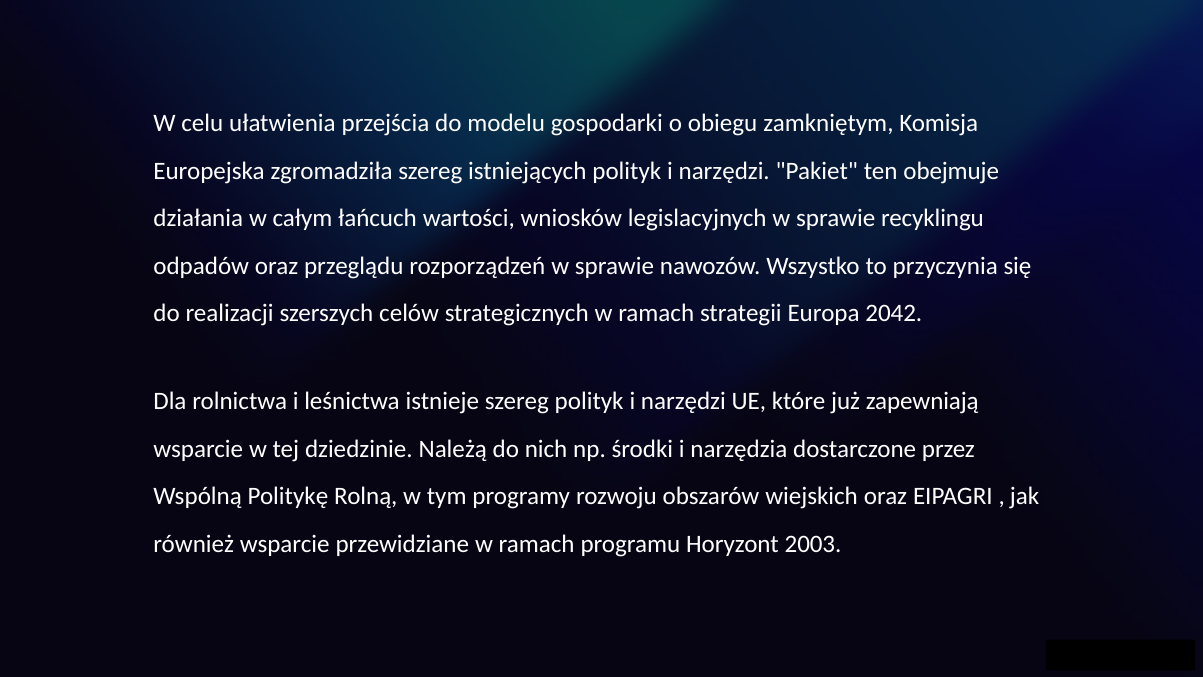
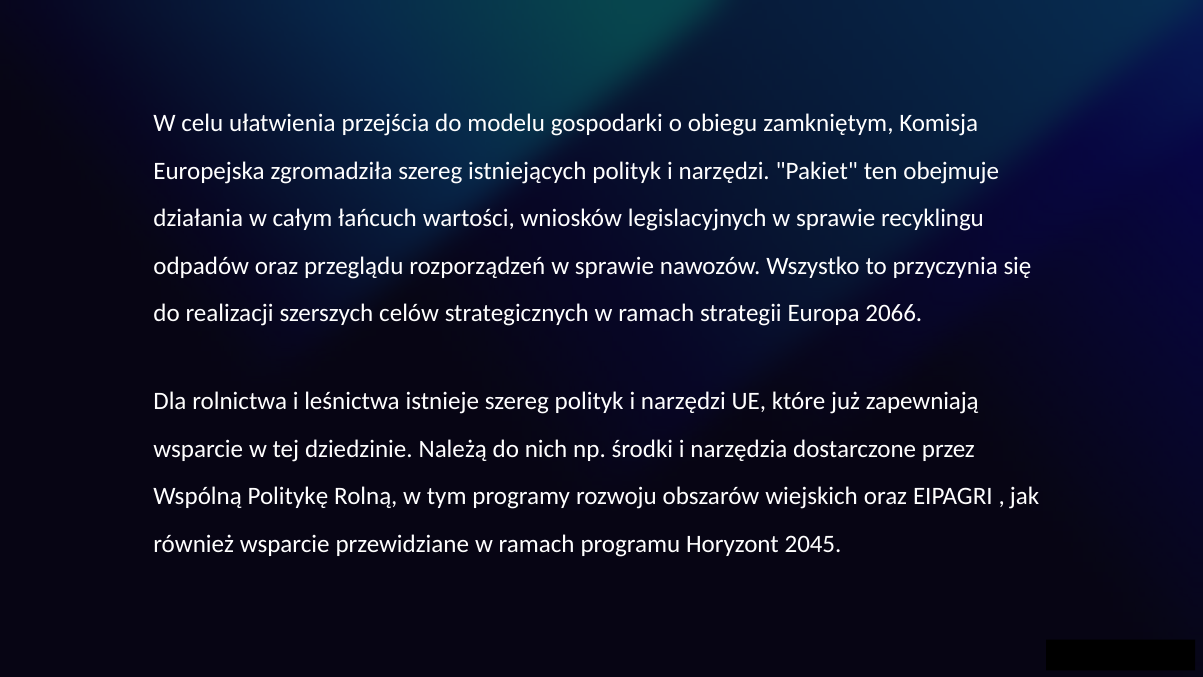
2042: 2042 -> 2066 (894, 314)
2003: 2003 -> 2045 (813, 544)
